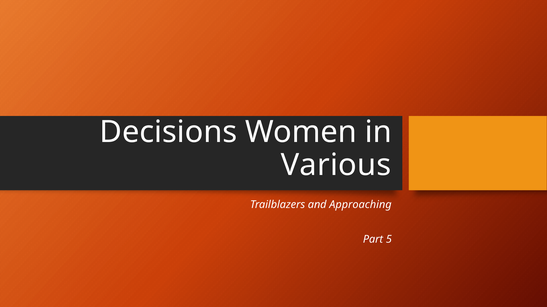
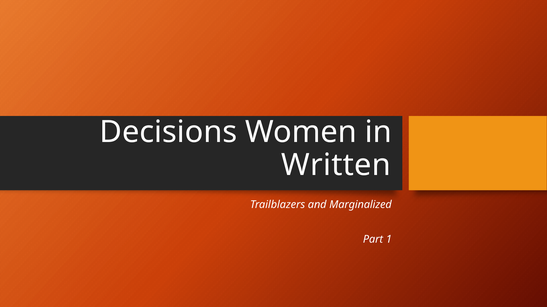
Various: Various -> Written (336, 165)
Approaching: Approaching -> Marginalized (361, 205)
5: 5 -> 1 (389, 240)
